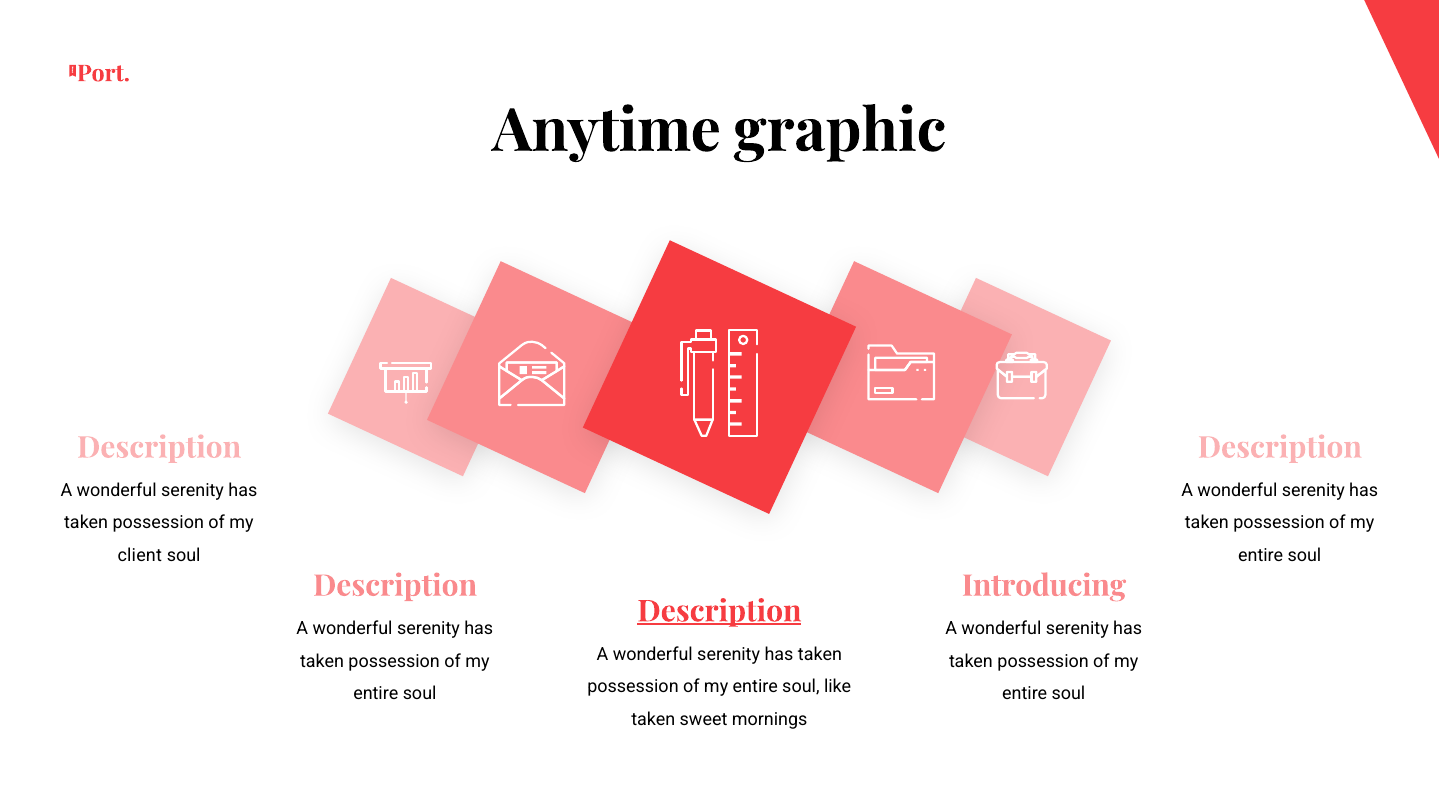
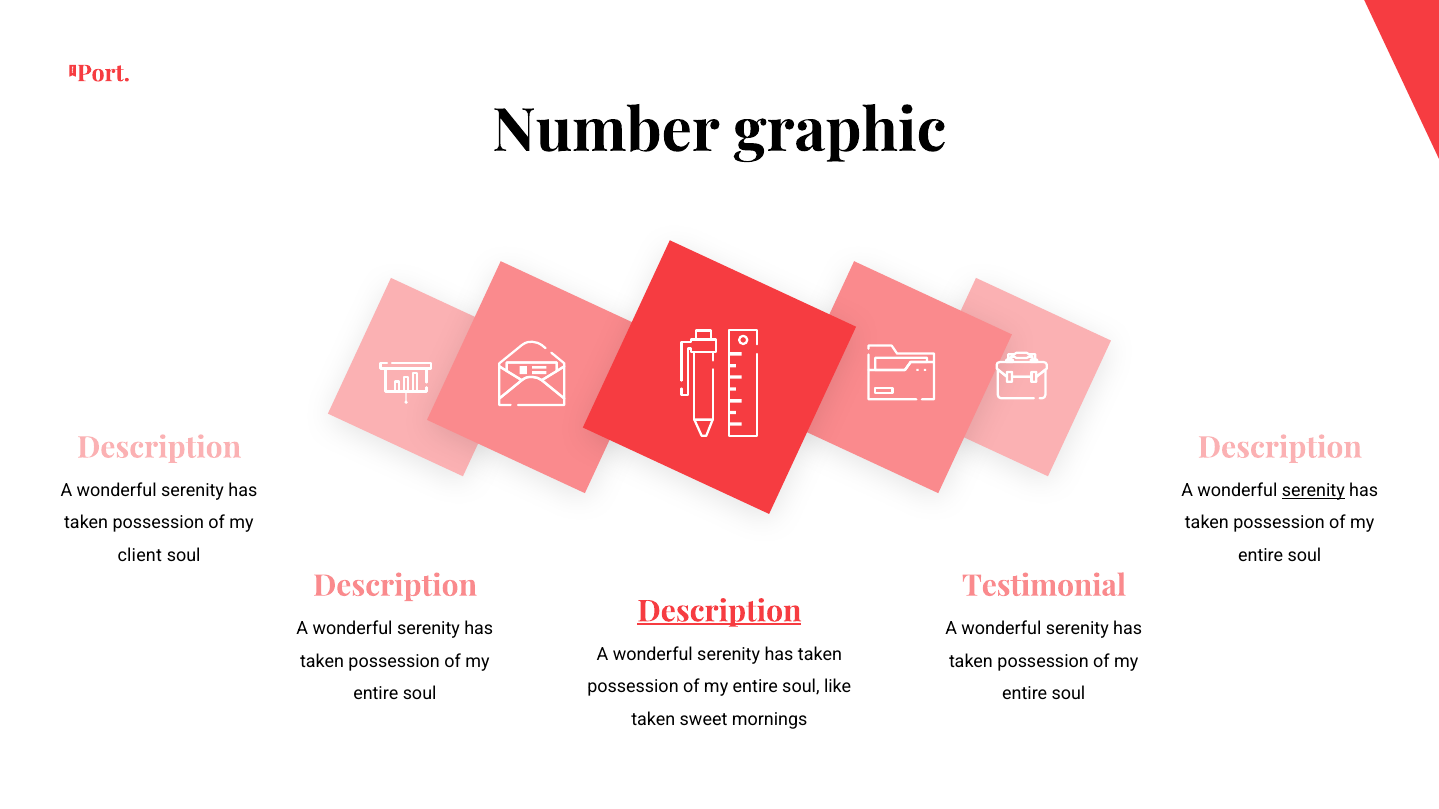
Anytime: Anytime -> Number (606, 131)
serenity underline: none -> present (1313, 491)
Introducing: Introducing -> Testimonial (1044, 586)
